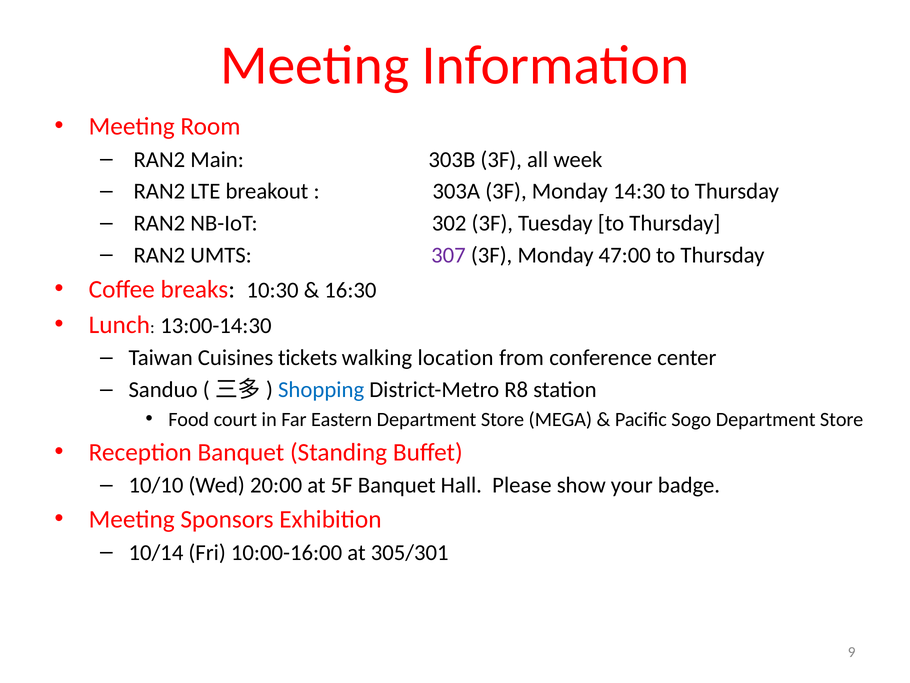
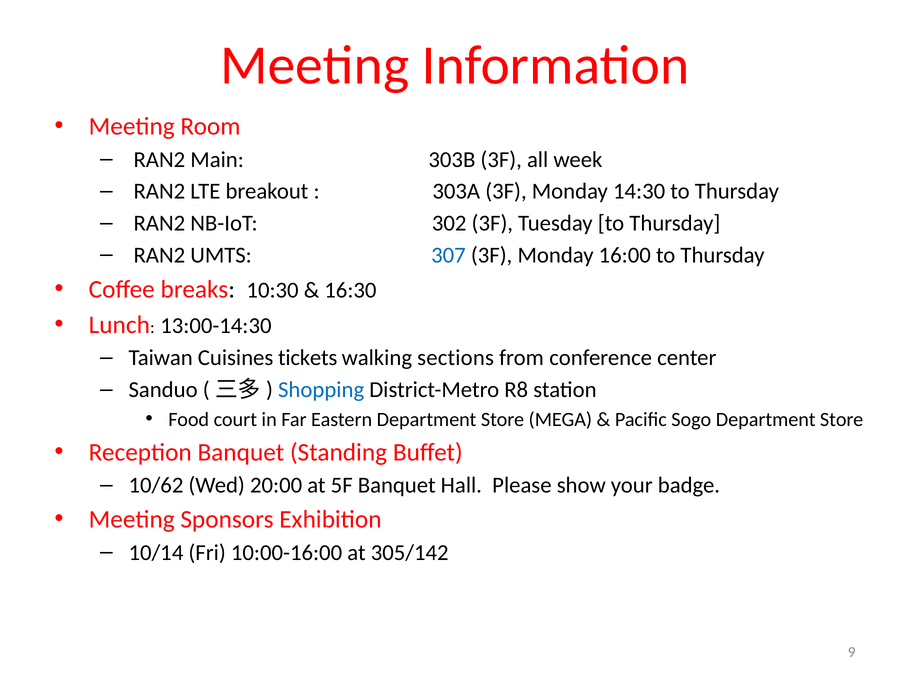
307 colour: purple -> blue (448, 255)
47:00: 47:00 -> 16:00 (625, 255)
location: location -> sections (456, 358)
10/10: 10/10 -> 10/62 (156, 485)
305/301: 305/301 -> 305/142 (410, 552)
